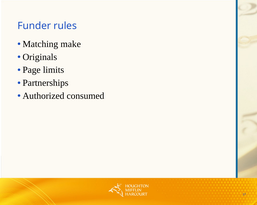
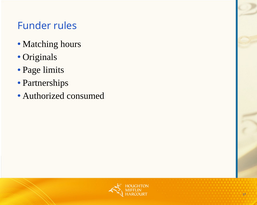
make: make -> hours (71, 44)
